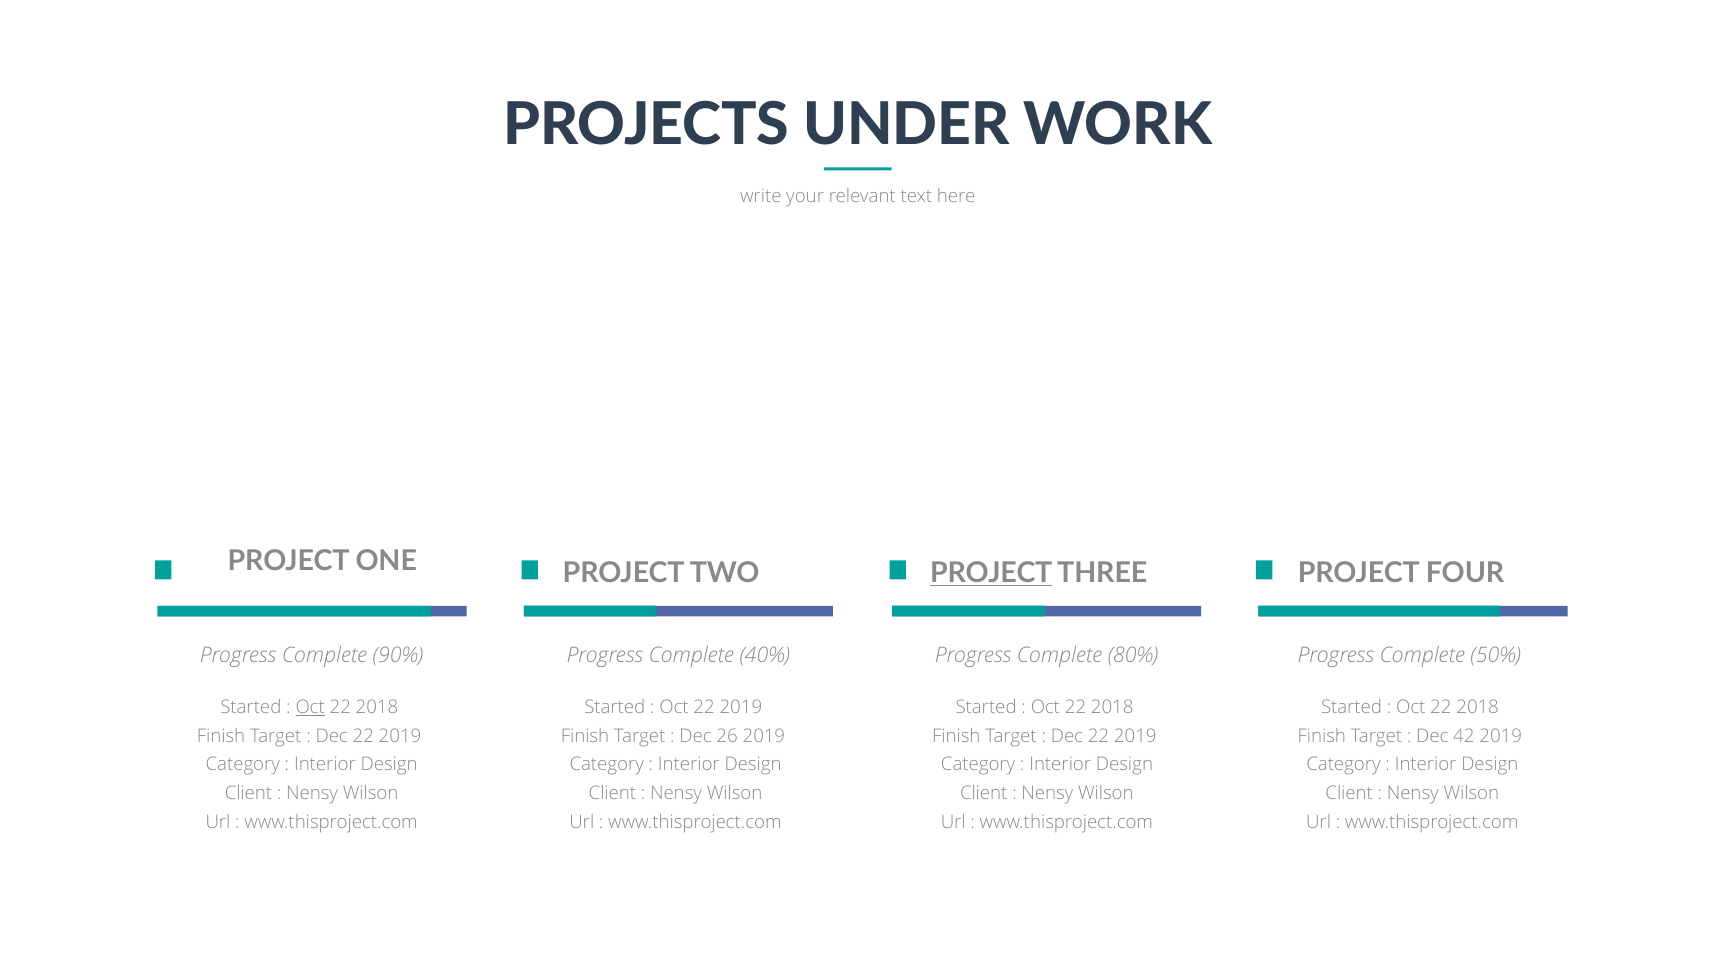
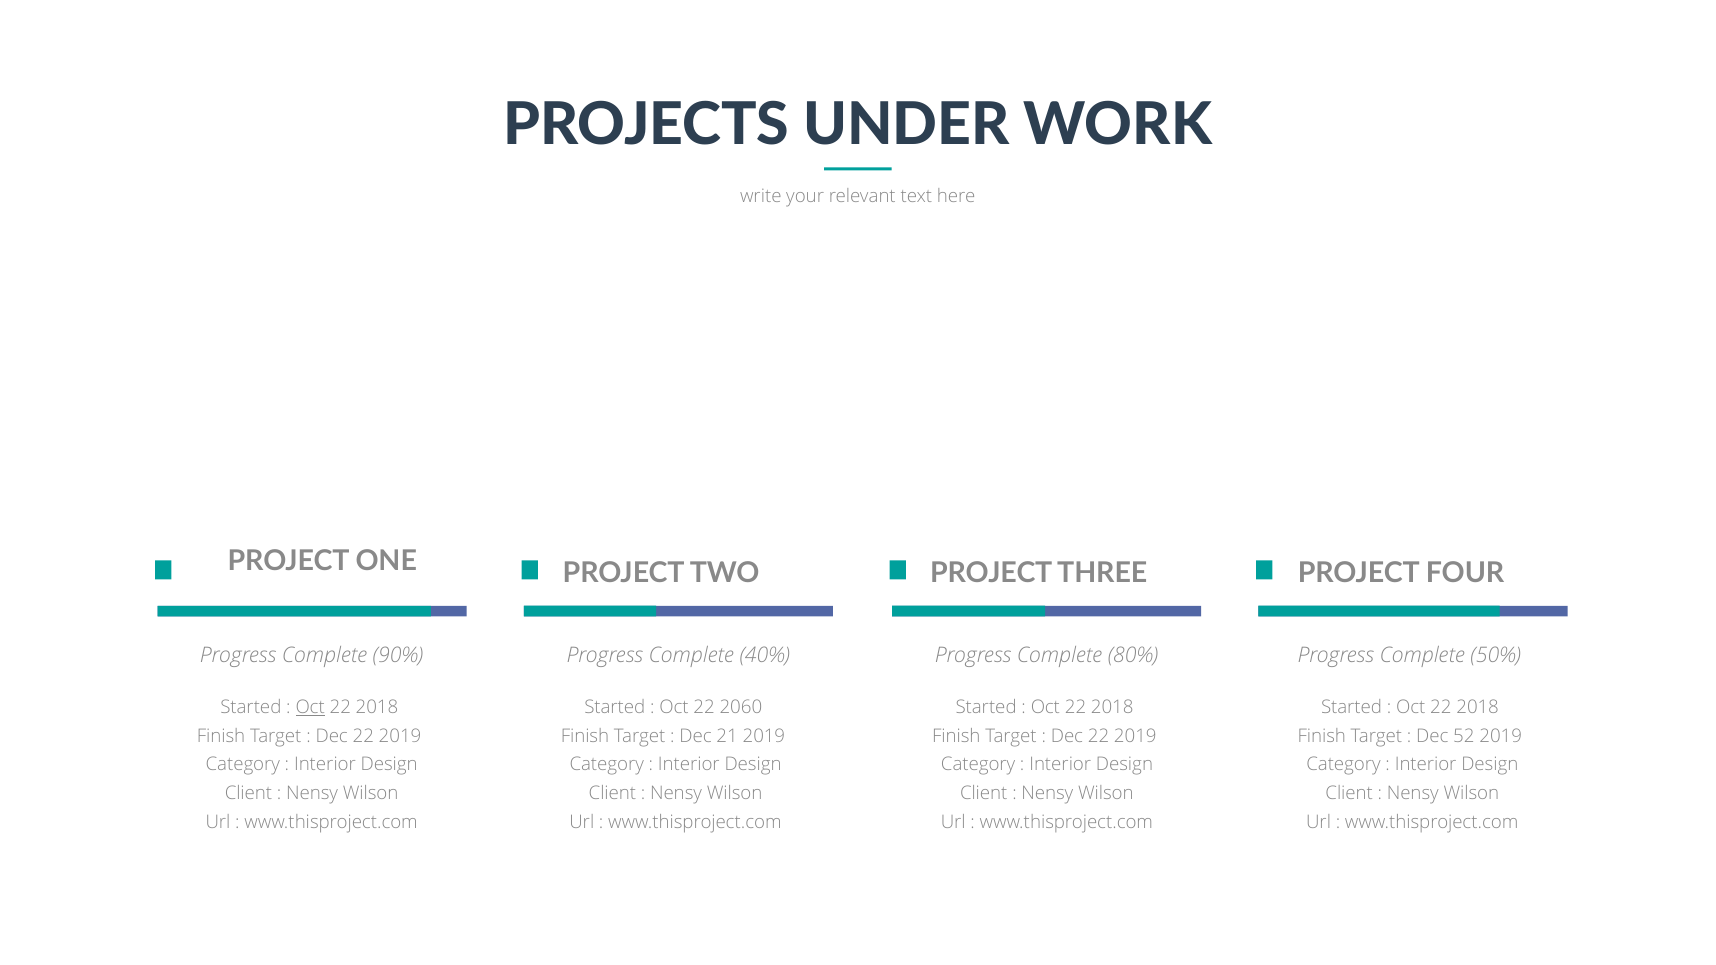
PROJECT underline: present -> none (991, 573)
Oct 22 2019: 2019 -> 2060 (741, 708)
26: 26 -> 21 (727, 736)
42: 42 -> 52 (1464, 736)
